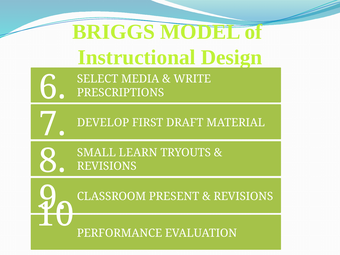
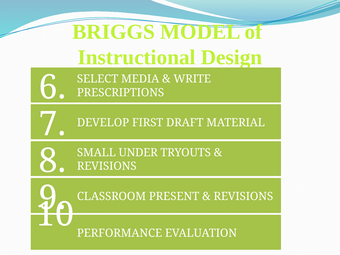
LEARN: LEARN -> UNDER (138, 153)
